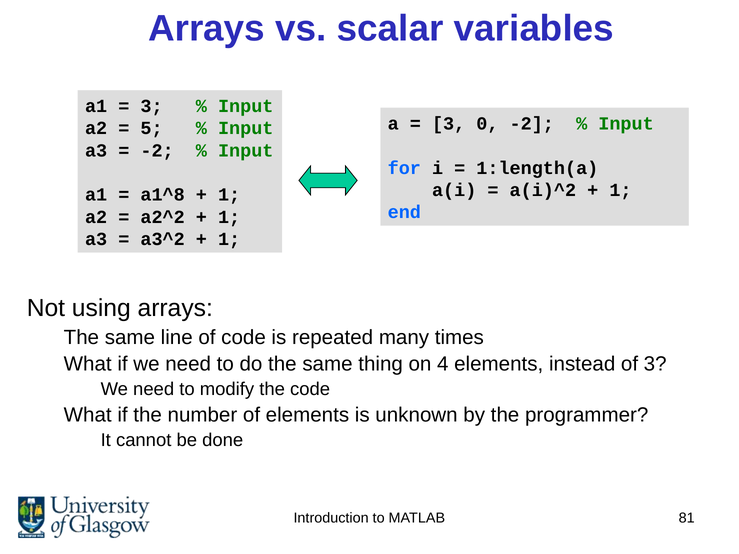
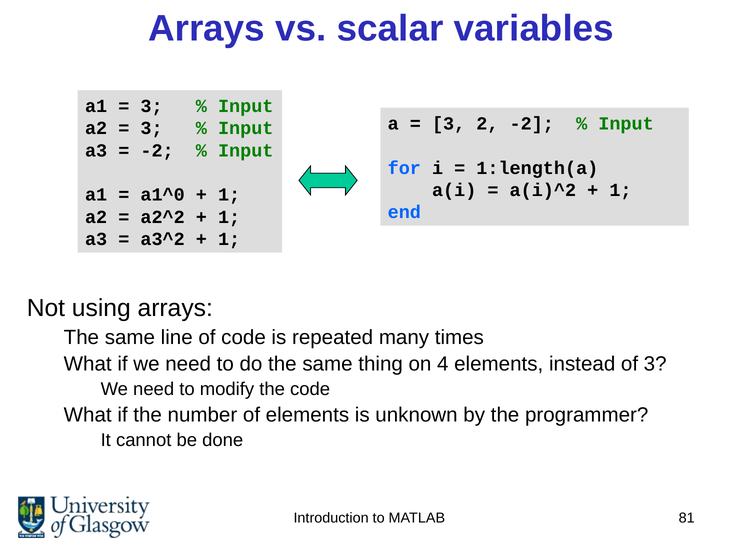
0: 0 -> 2 (487, 124)
5: 5 -> 3 (152, 128)
a1^8: a1^8 -> a1^0 (163, 195)
